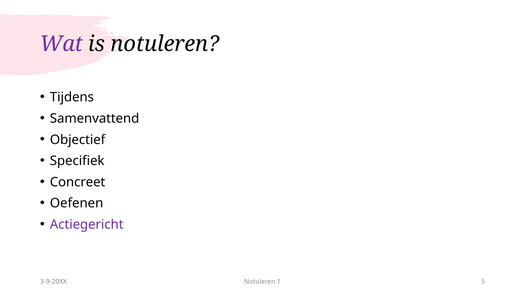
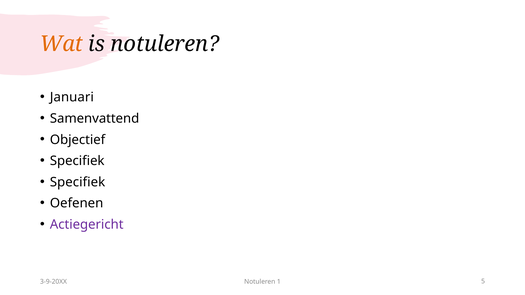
Wat colour: purple -> orange (61, 44)
Tijdens: Tijdens -> Januari (72, 97)
Concreet: Concreet -> Specifiek (78, 182)
